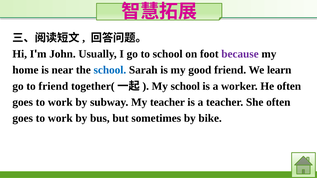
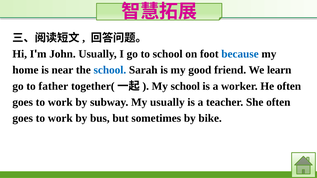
because colour: purple -> blue (240, 54)
to friend: friend -> father (53, 86)
My teacher: teacher -> usually (167, 102)
